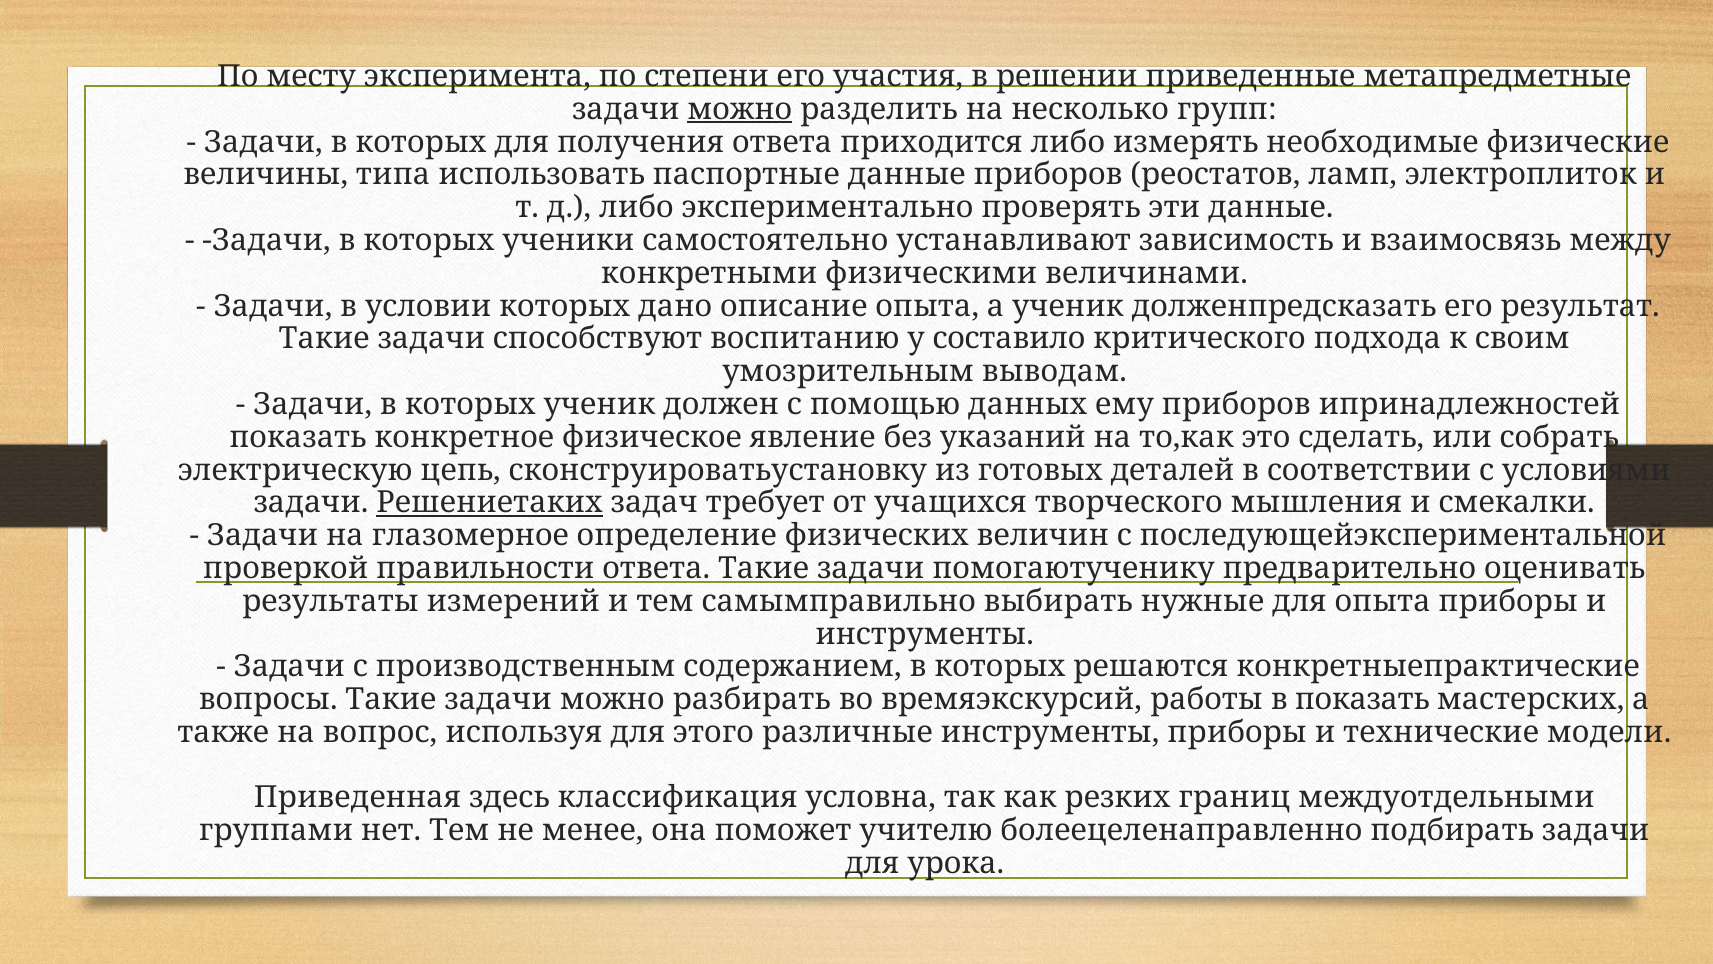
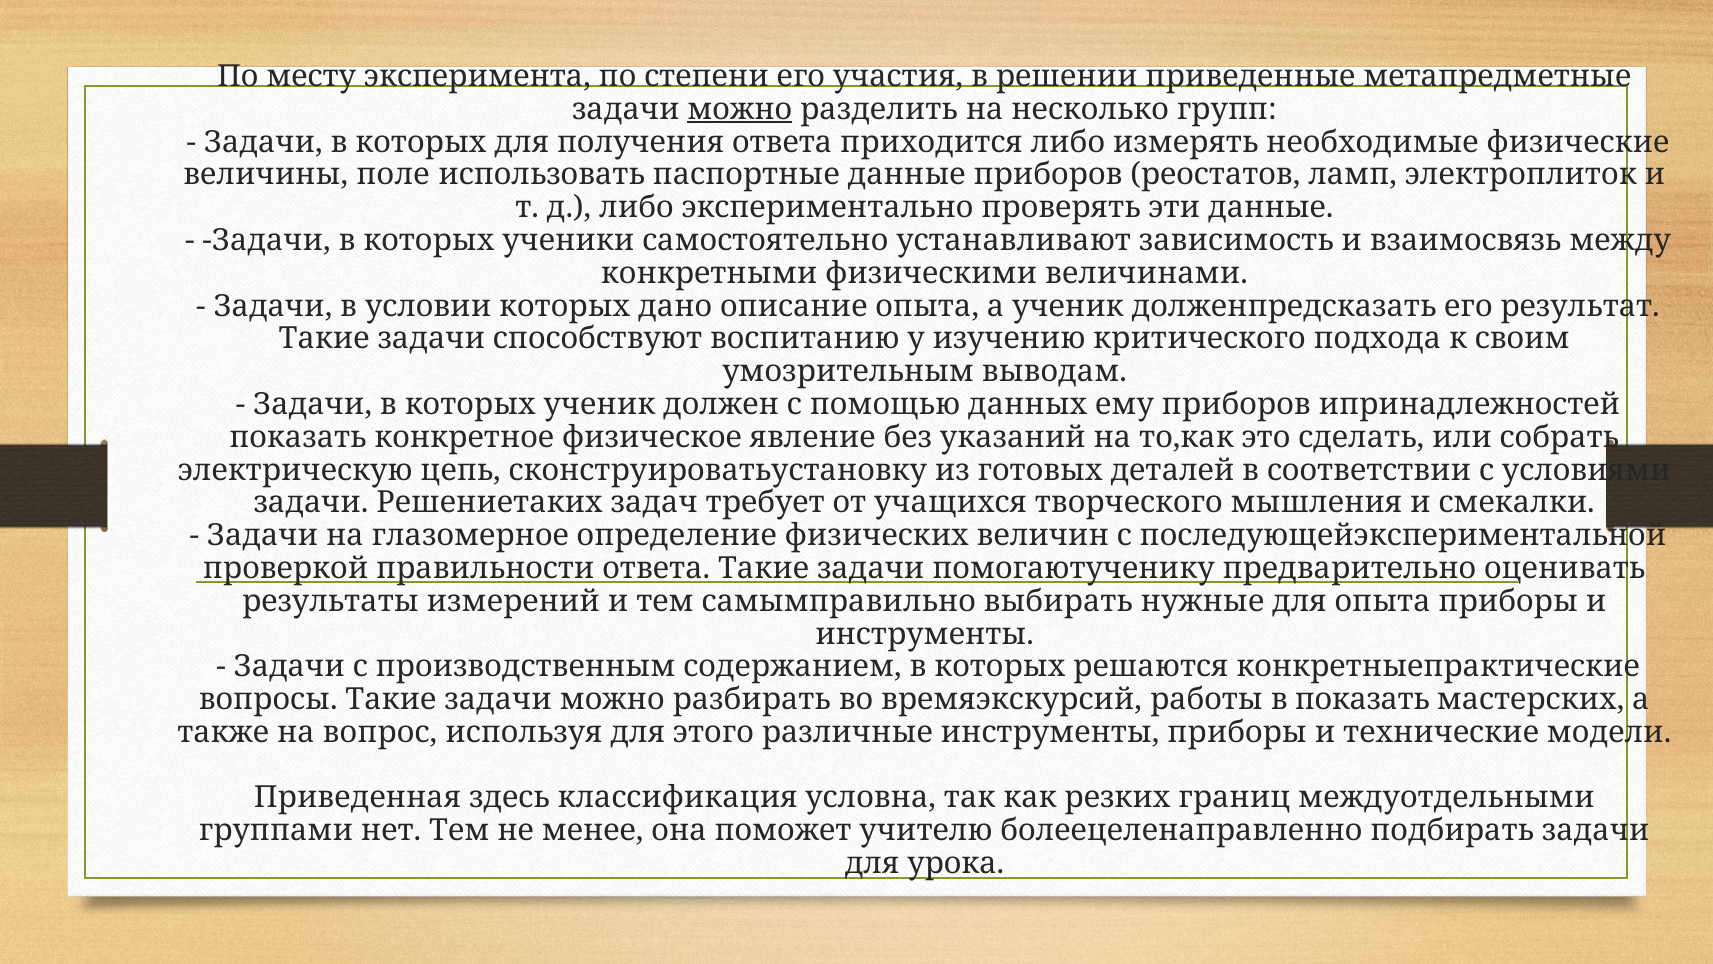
типа: типа -> поле (393, 175)
составило: составило -> изучению (1009, 339)
Решениетаких underline: present -> none (490, 503)
